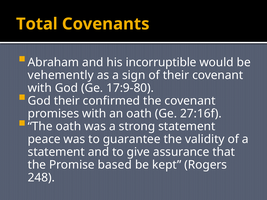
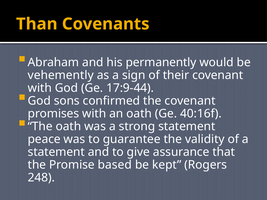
Total: Total -> Than (37, 24)
incorruptible: incorruptible -> permanently (161, 62)
17:9-80: 17:9-80 -> 17:9-44 (130, 88)
God their: their -> sons (67, 101)
27:16f: 27:16f -> 40:16f (201, 114)
